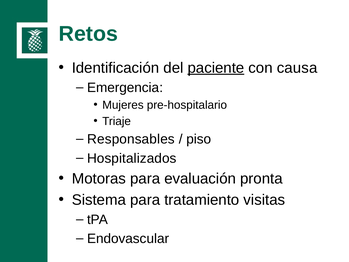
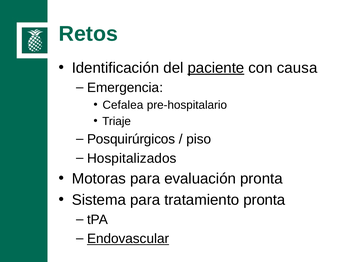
Mujeres: Mujeres -> Cefalea (123, 105)
Responsables: Responsables -> Posquirúrgicos (131, 139)
tratamiento visitas: visitas -> pronta (264, 200)
Endovascular underline: none -> present (128, 238)
